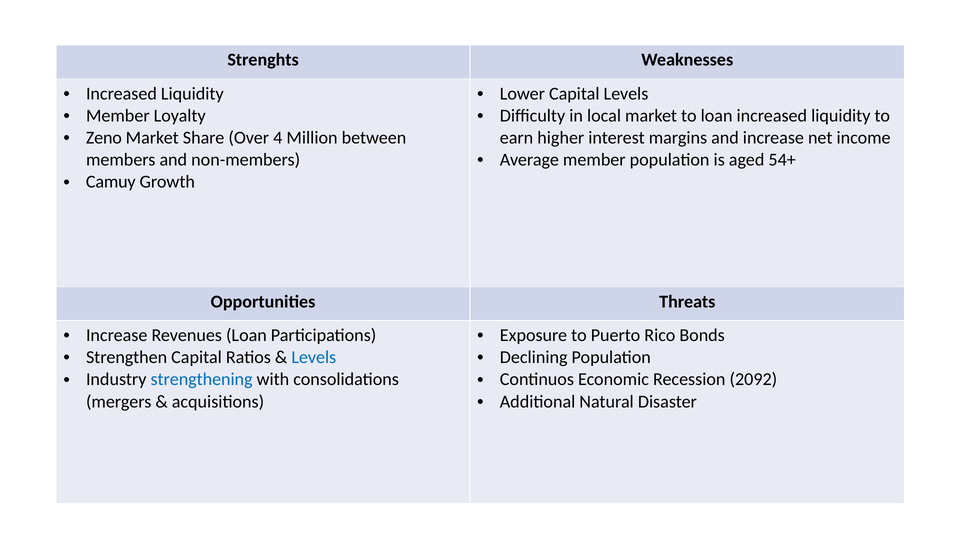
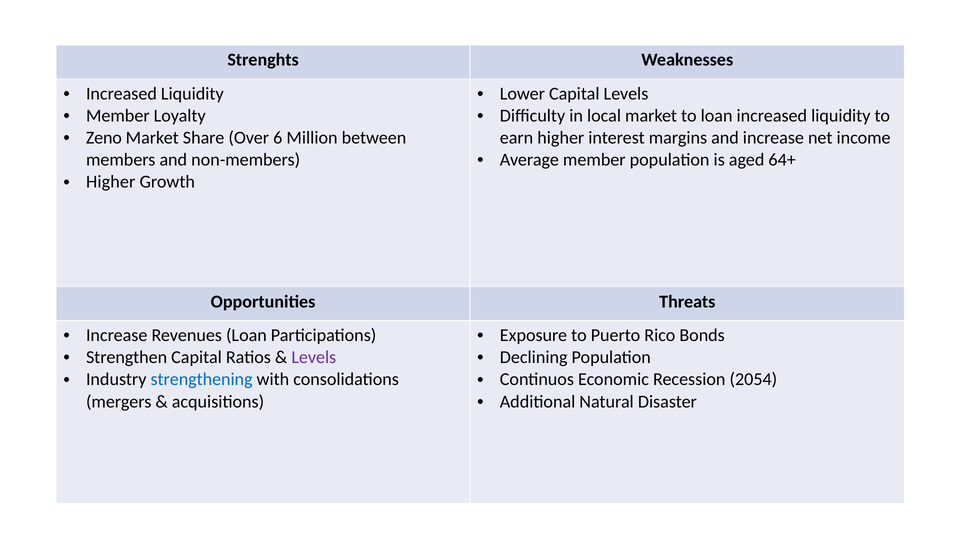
4: 4 -> 6 (278, 138)
54+: 54+ -> 64+ (782, 160)
Camuy: Camuy -> Higher (111, 182)
Levels colour: blue -> purple (314, 357)
2092: 2092 -> 2054 (753, 379)
